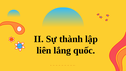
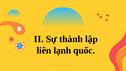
lắng: lắng -> lạnh (62, 50)
